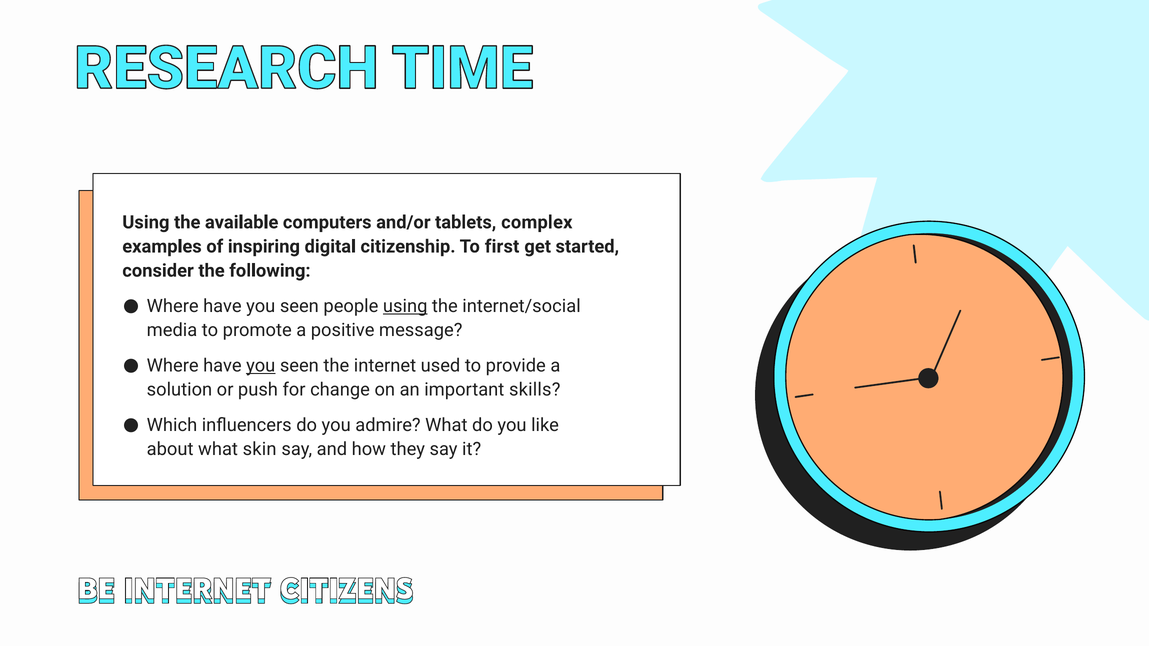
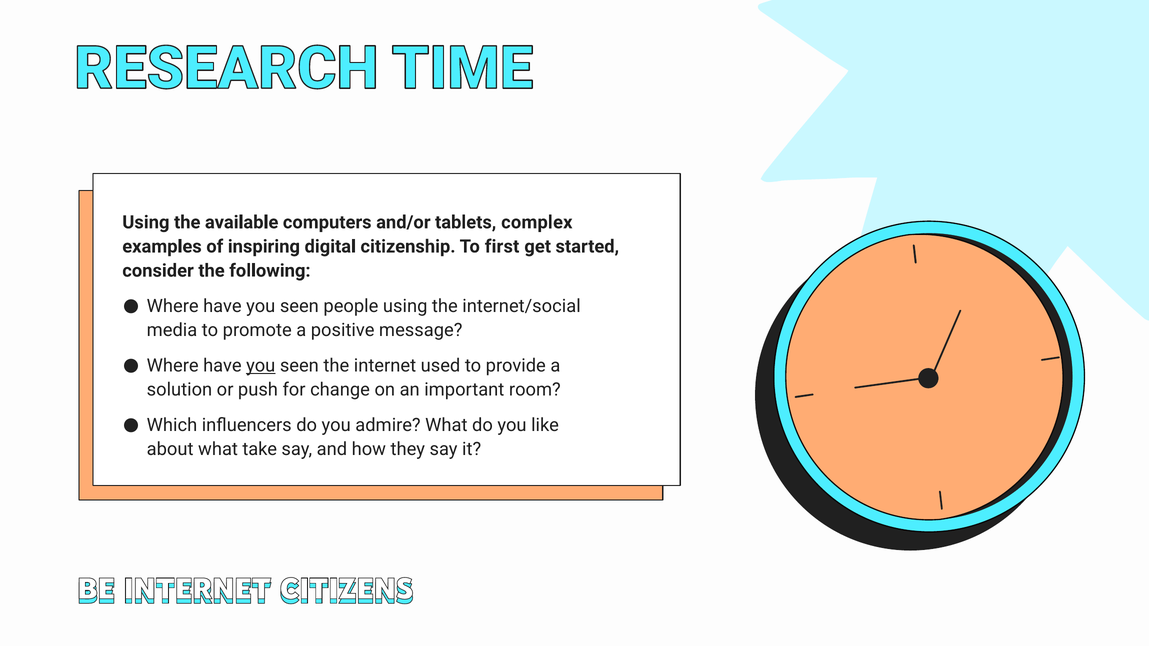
using underline: present -> none (405, 306)
skills: skills -> room (535, 390)
skin: skin -> take (260, 450)
